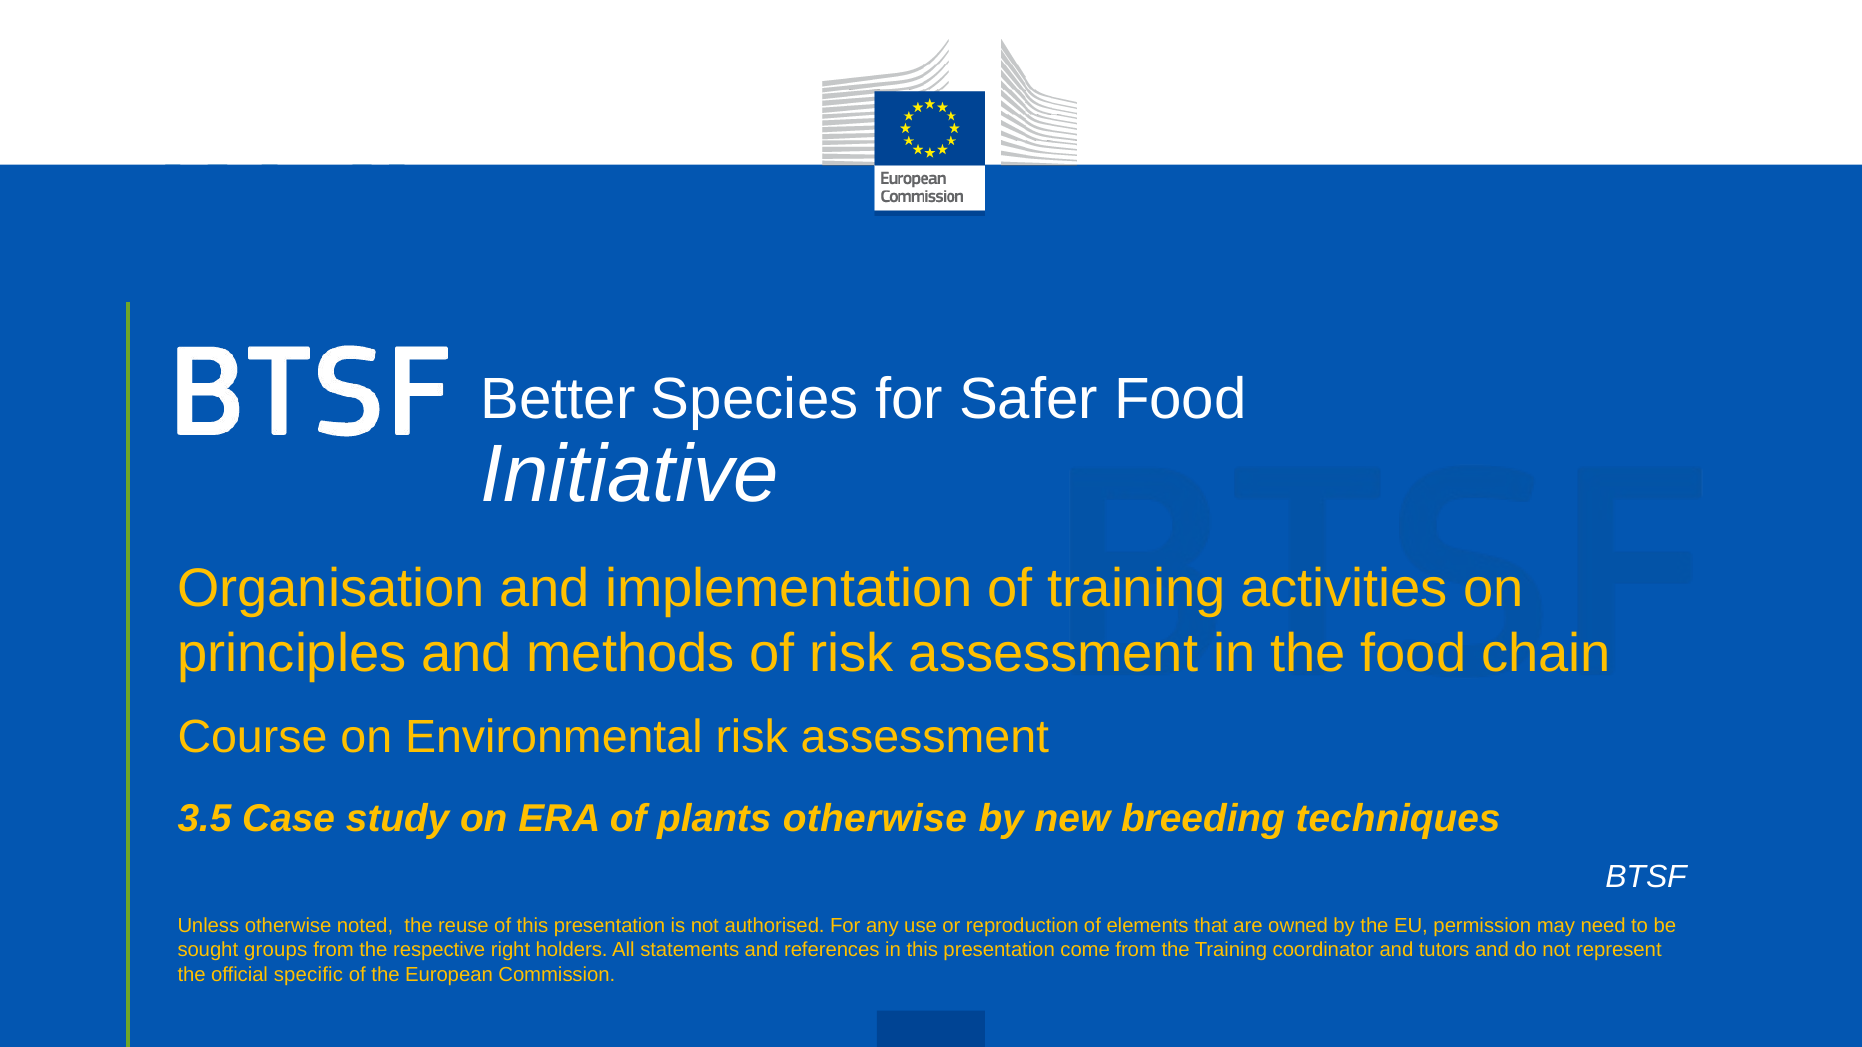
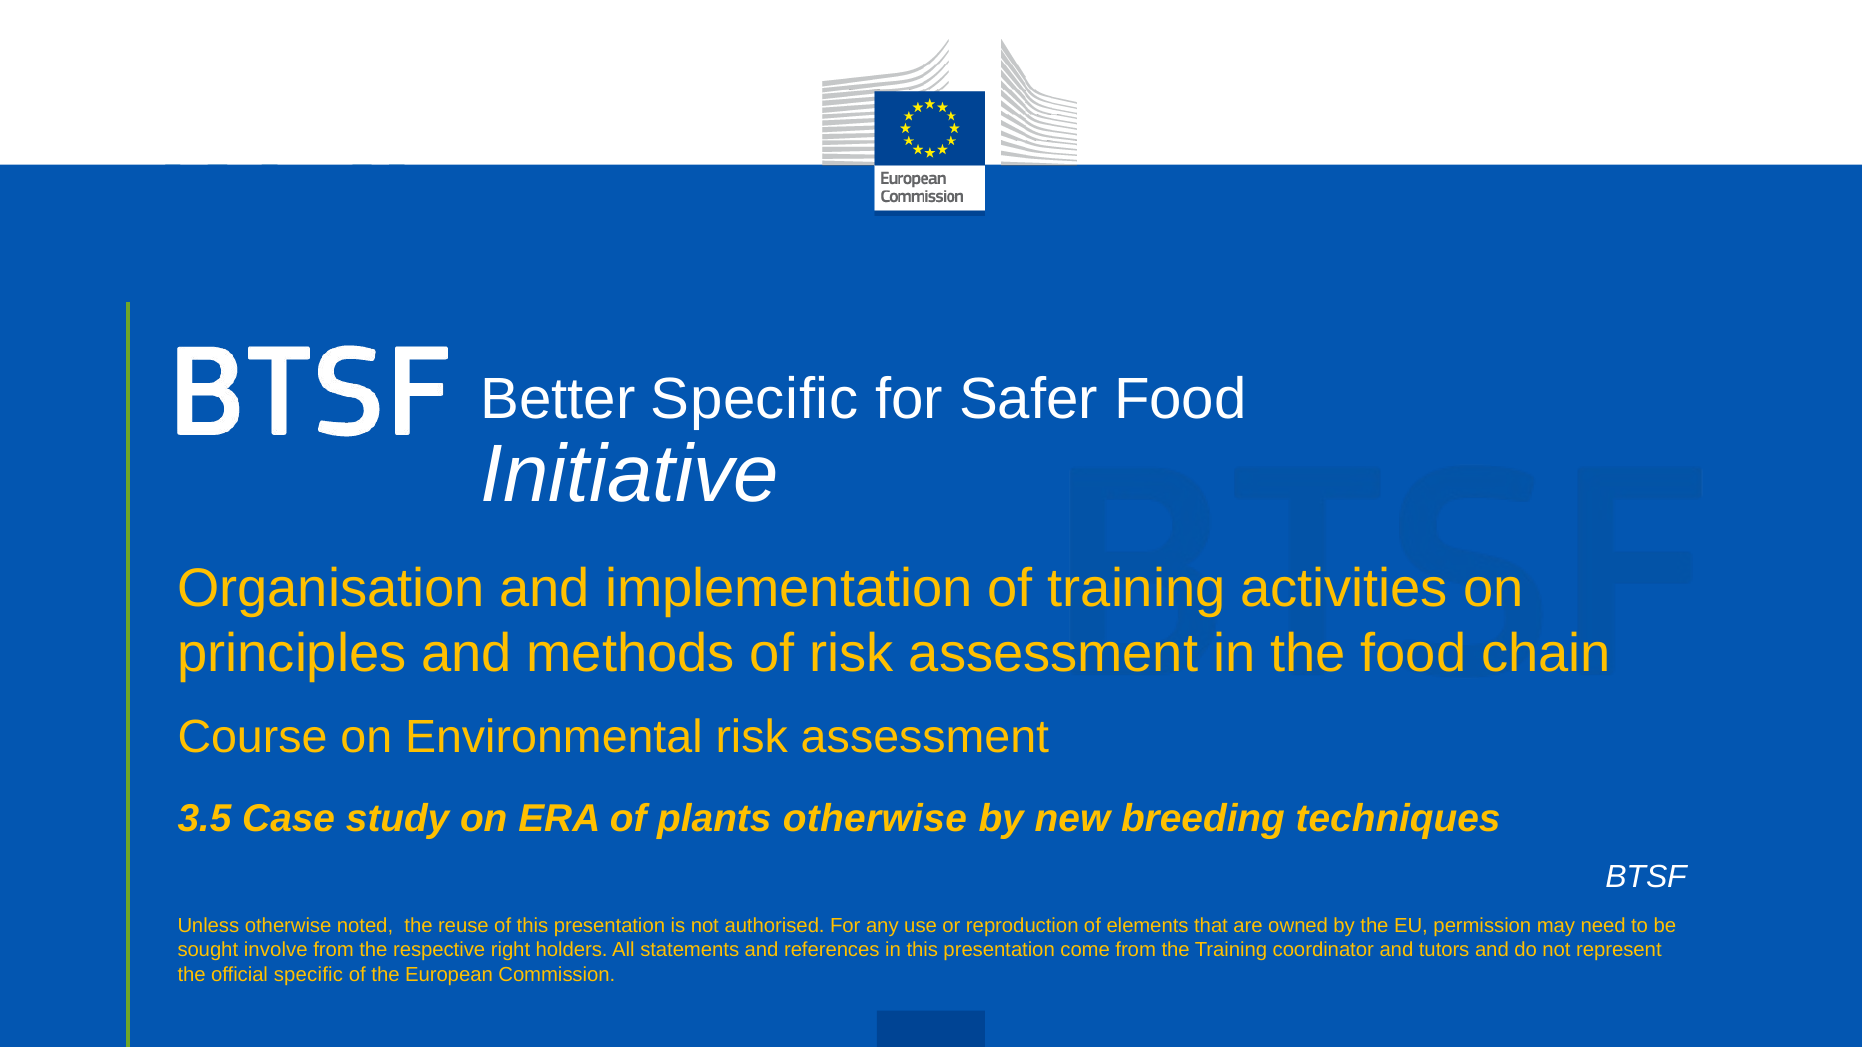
Better Species: Species -> Specific (755, 399)
groups: groups -> involve (276, 950)
